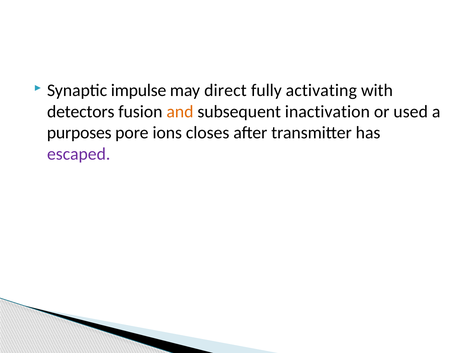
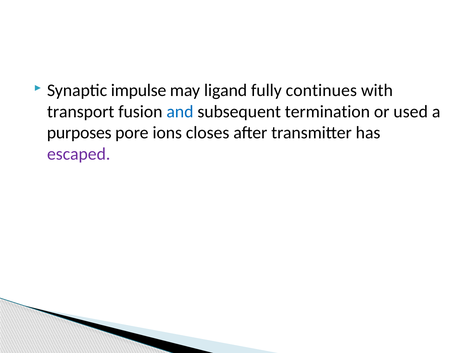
direct: direct -> ligand (226, 90)
activating: activating -> continues (321, 90)
detectors: detectors -> transport (81, 112)
and colour: orange -> blue (180, 112)
inactivation: inactivation -> termination (327, 112)
